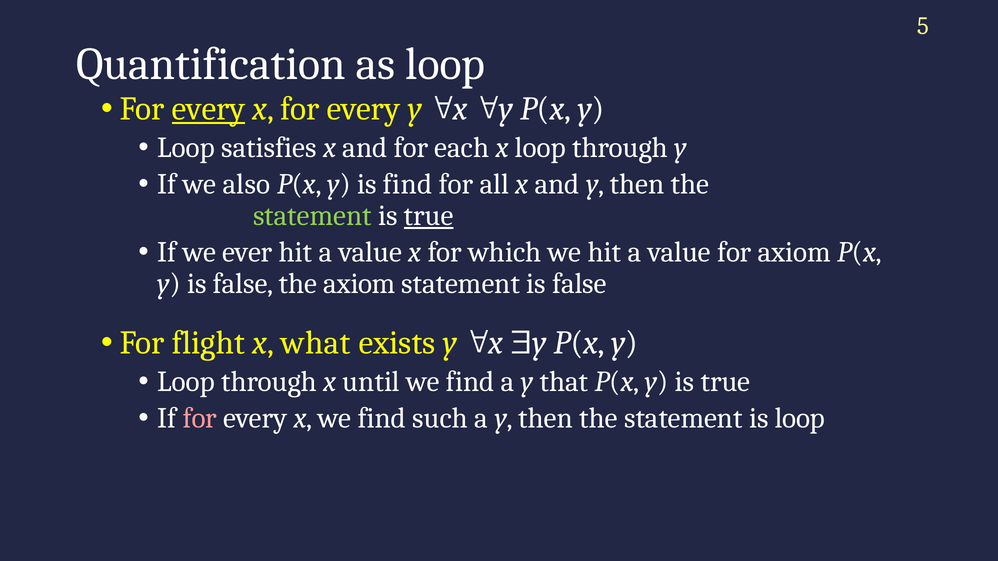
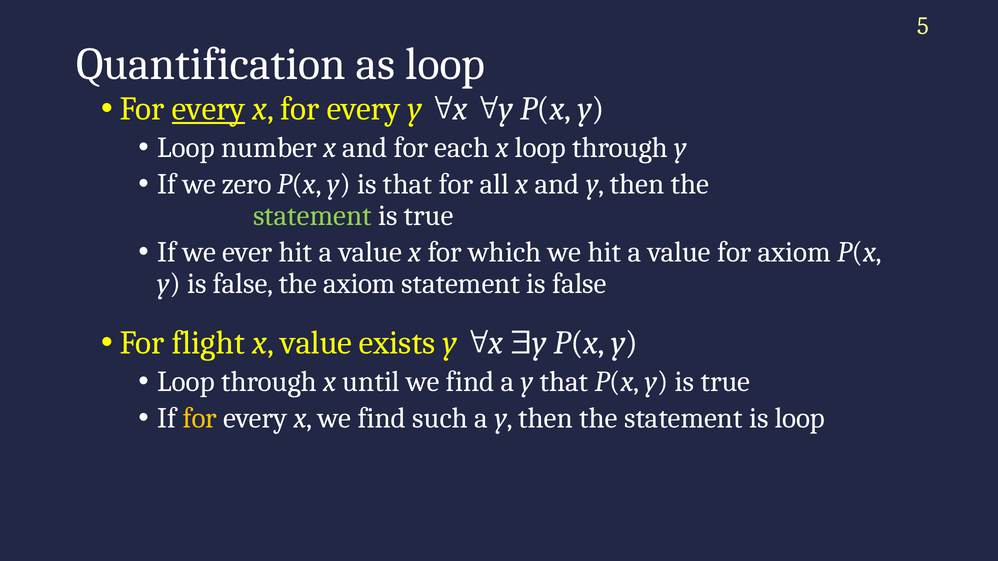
satisfies: satisfies -> number (269, 148)
also: also -> zero (247, 184)
is find: find -> that (408, 184)
true underline: present -> none (429, 216)
x what: what -> value (316, 343)
for colour: pink -> yellow (200, 418)
